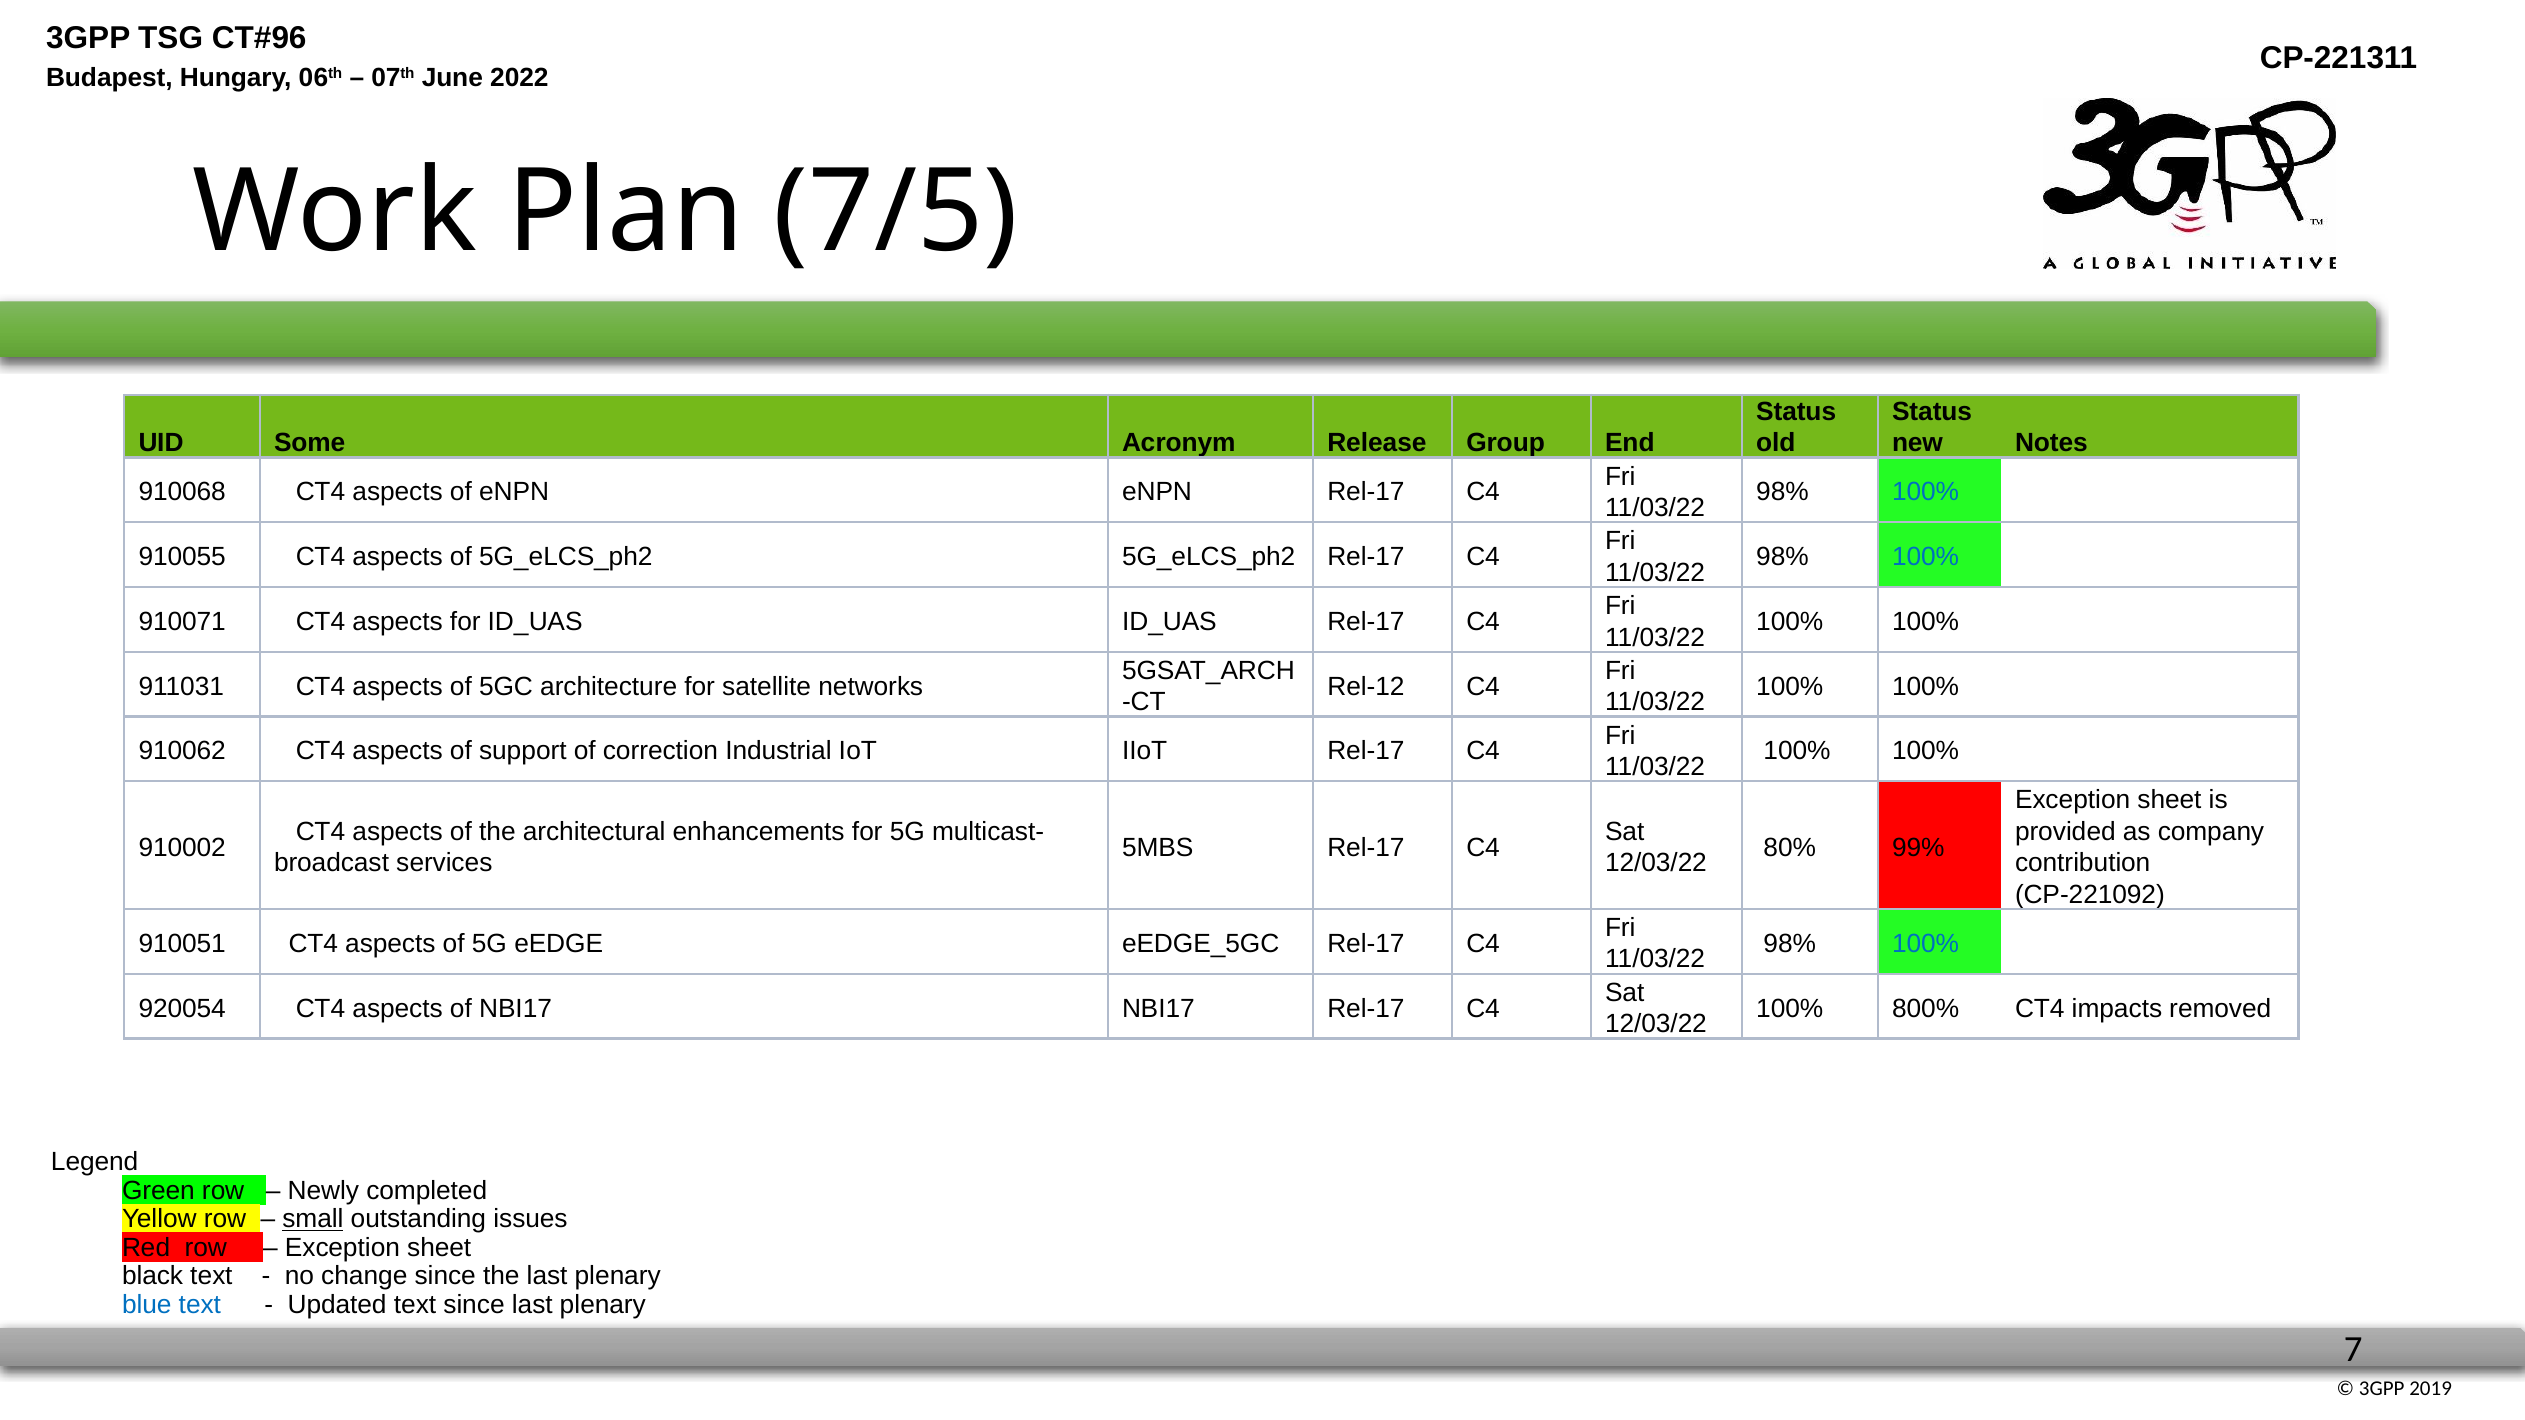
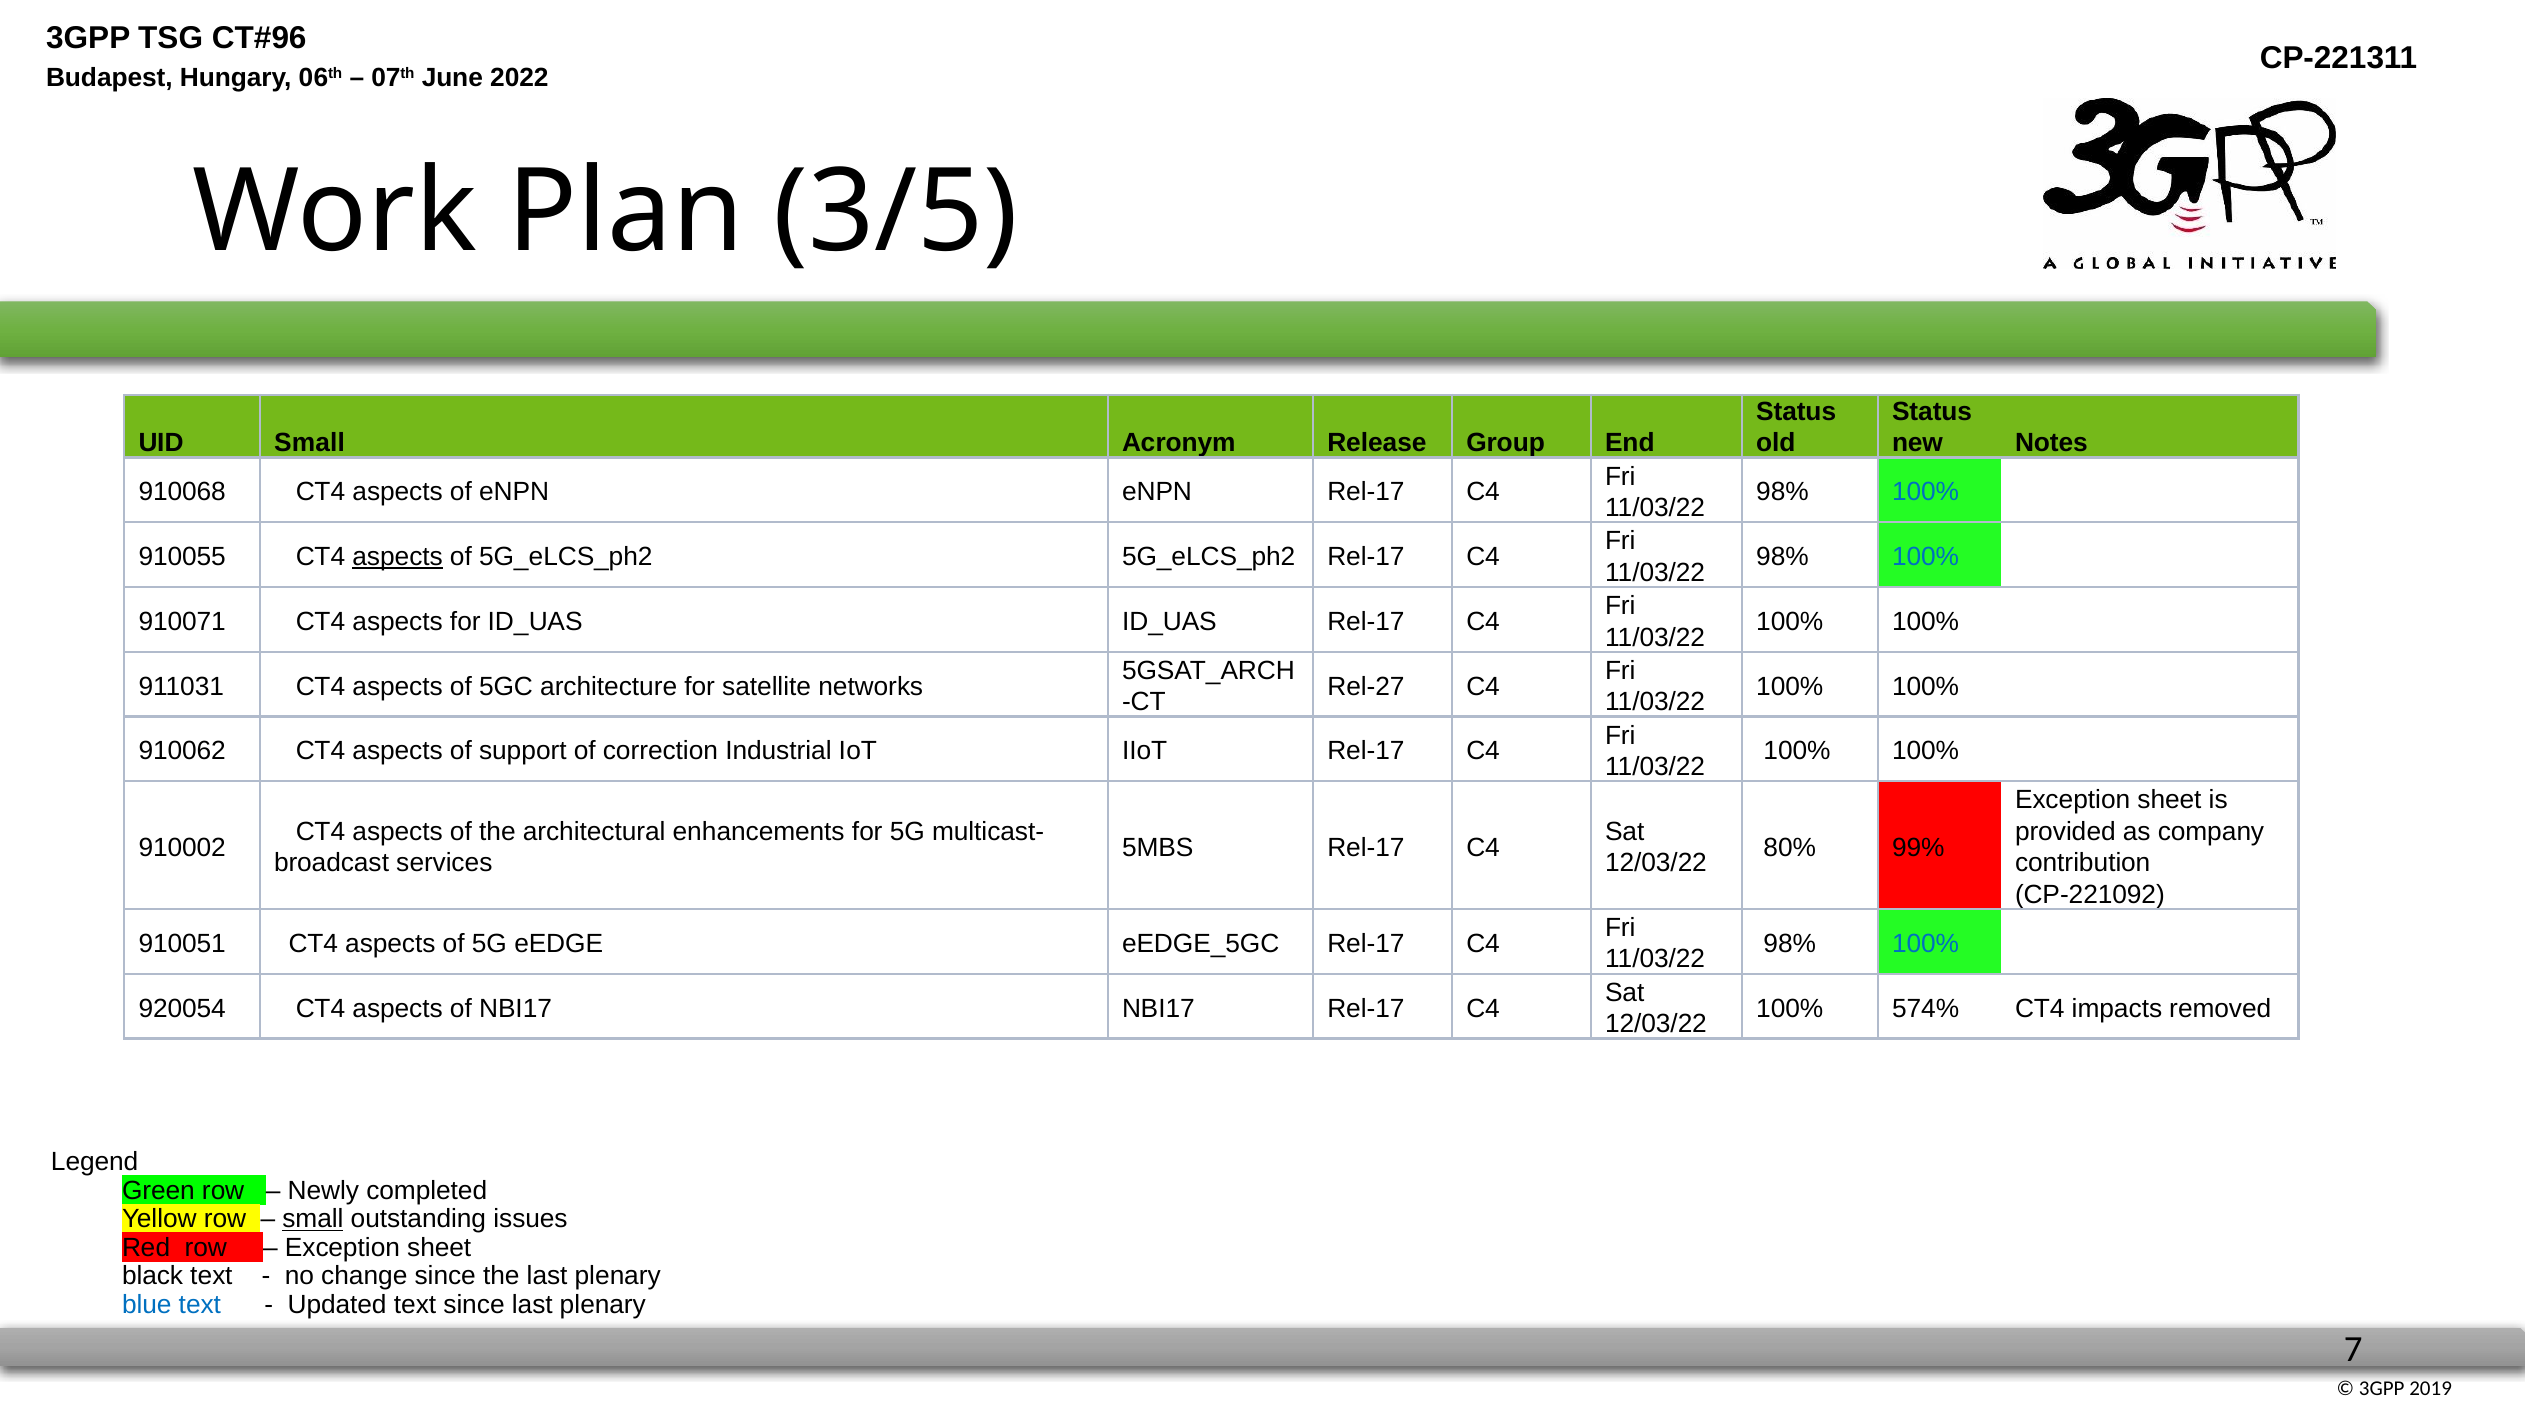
7/5: 7/5 -> 3/5 (896, 212)
UID Some: Some -> Small (310, 443)
aspects underline: none -> present (398, 557)
Rel-12: Rel-12 -> Rel-27 (1366, 687)
800%: 800% -> 574% (1926, 1009)
